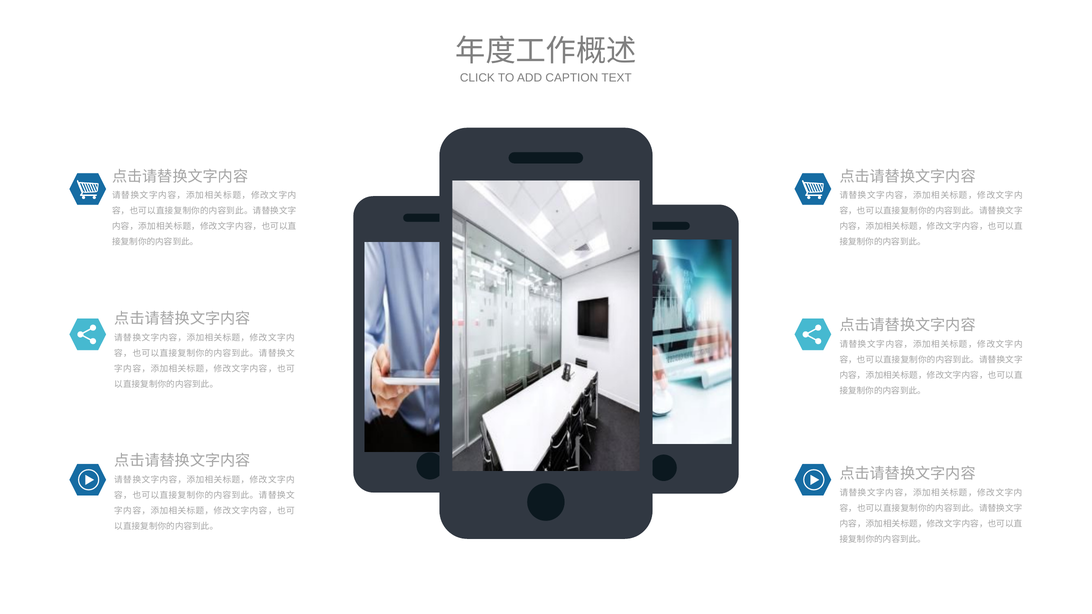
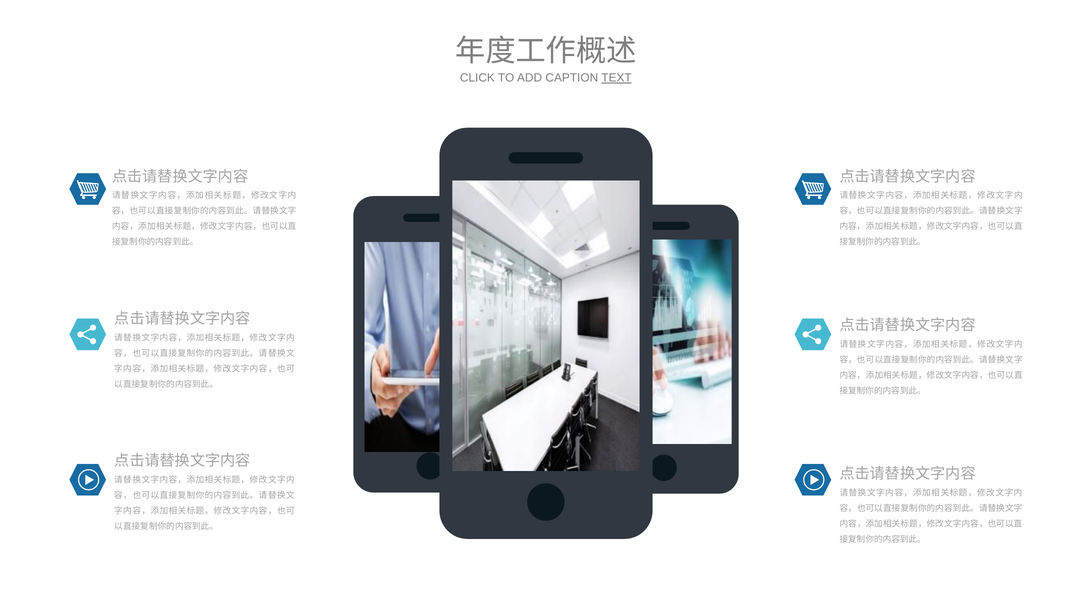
TEXT underline: none -> present (617, 78)
